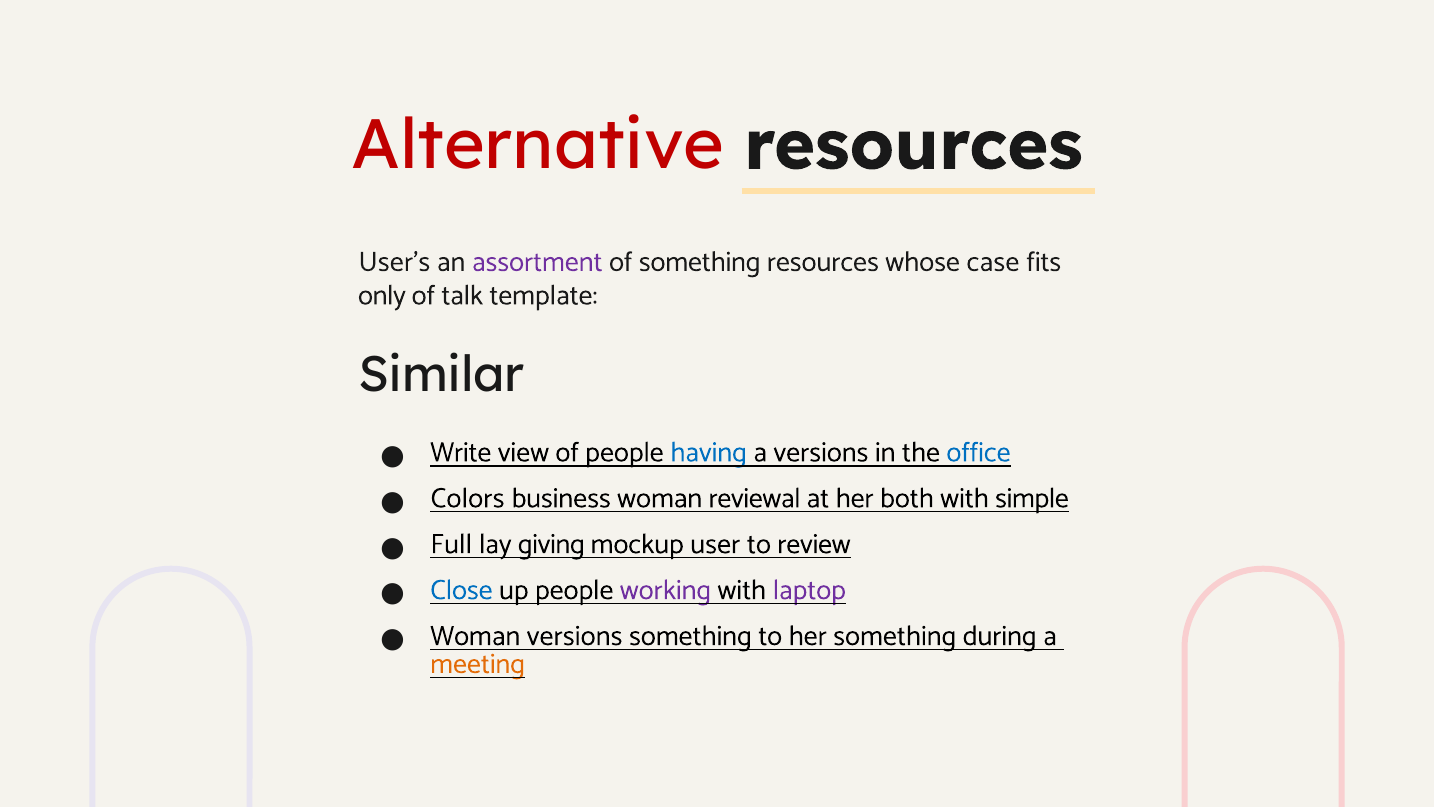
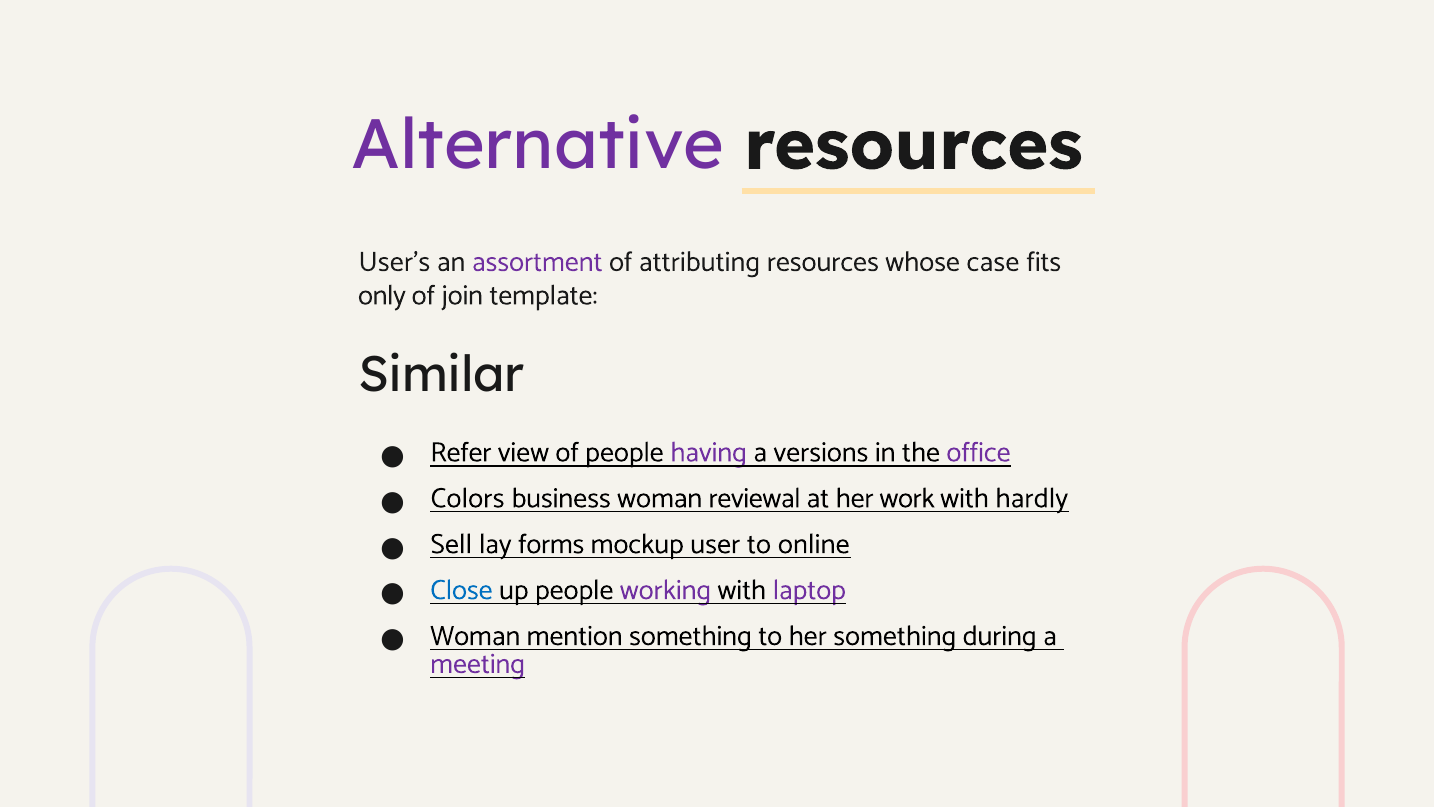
Alternative colour: red -> purple (538, 146)
of something: something -> attributing (700, 262)
talk: talk -> join (462, 295)
Write: Write -> Refer (461, 452)
having colour: blue -> purple (709, 452)
office colour: blue -> purple (979, 452)
both: both -> work (907, 498)
simple: simple -> hardly (1032, 498)
Full: Full -> Sell (451, 544)
giving: giving -> forms (551, 544)
review: review -> online (814, 544)
Woman versions: versions -> mention (575, 636)
meeting colour: orange -> purple (478, 663)
